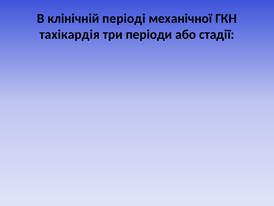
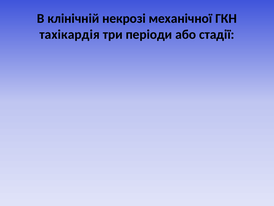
періоді: періоді -> некрозі (124, 19)
